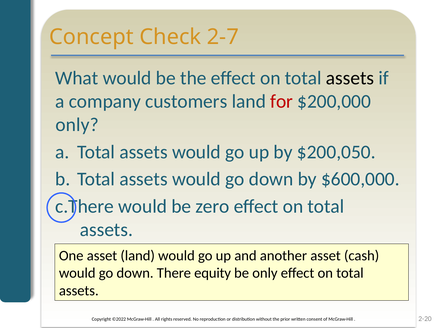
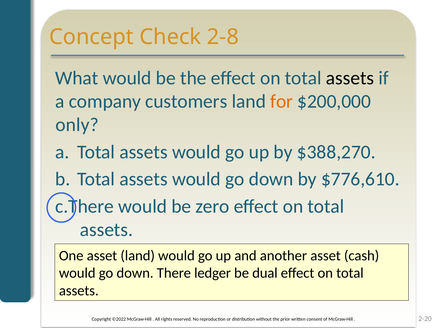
2-7: 2-7 -> 2-8 (223, 37)
for colour: red -> orange (282, 101)
$200,050: $200,050 -> $388,270 (336, 152)
$600,000: $600,000 -> $776,610 (360, 179)
equity: equity -> ledger (213, 273)
be only: only -> dual (265, 273)
